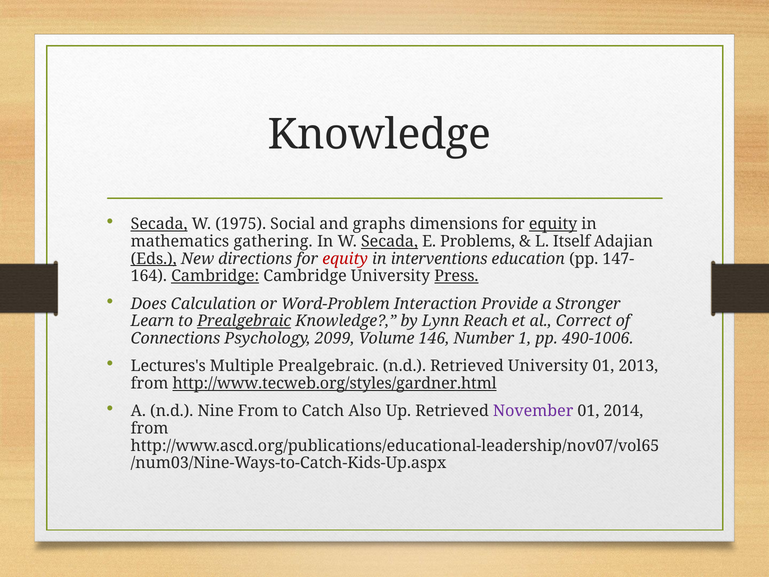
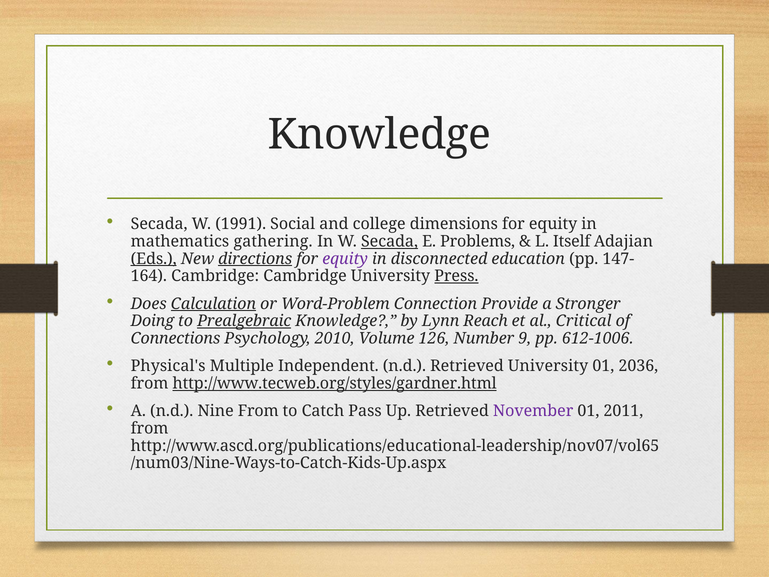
Secada underline: present -> none (159, 224)
1975: 1975 -> 1991 (241, 224)
graphs: graphs -> college (379, 224)
equity underline: present -> none (553, 224)
directions underline: none -> present (255, 259)
equity colour: red -> purple (345, 259)
interventions: interventions -> disconnected (439, 259)
Cambridge underline: present -> none (215, 276)
Calculation underline: none -> present (213, 304)
Interaction: Interaction -> Connection (435, 304)
Learn: Learn -> Doing (152, 321)
Correct: Correct -> Critical (584, 321)
2099: 2099 -> 2010 (335, 338)
146: 146 -> 126 (434, 338)
1: 1 -> 9 (525, 338)
490-1006: 490-1006 -> 612-1006 (598, 338)
Lectures's: Lectures's -> Physical's (168, 366)
Multiple Prealgebraic: Prealgebraic -> Independent (328, 366)
2013: 2013 -> 2036 (638, 366)
Also: Also -> Pass (365, 411)
2014: 2014 -> 2011 (623, 411)
